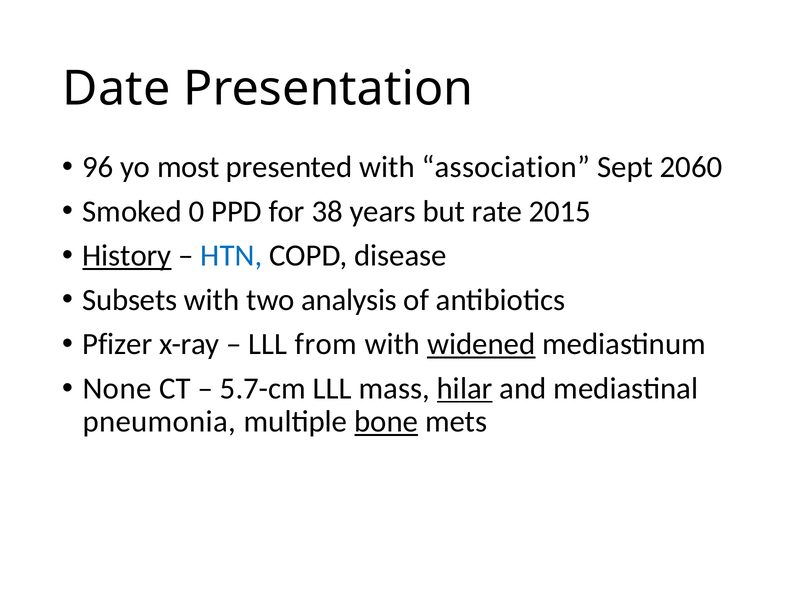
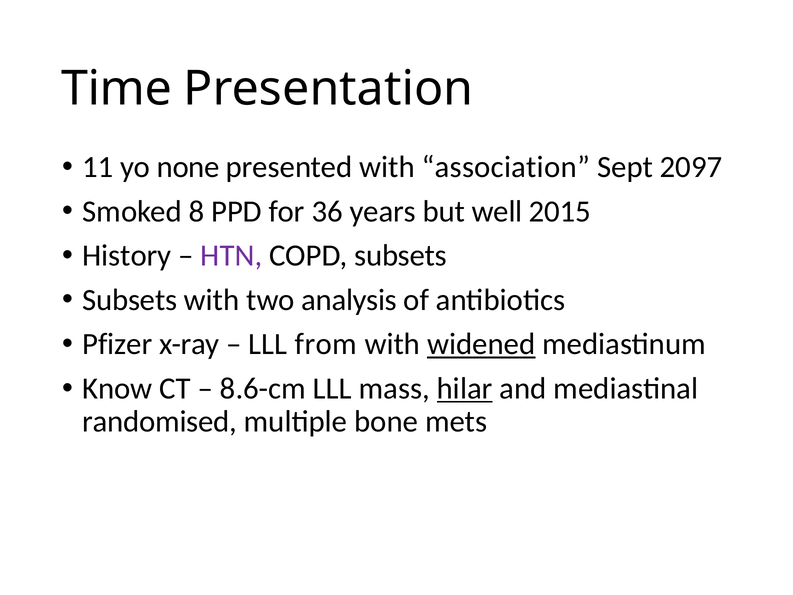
Date: Date -> Time (117, 89)
96: 96 -> 11 (98, 167)
most: most -> none (188, 167)
2060: 2060 -> 2097 (691, 167)
0: 0 -> 8 (196, 211)
38: 38 -> 36 (327, 211)
rate: rate -> well (497, 211)
History underline: present -> none (127, 256)
HTN colour: blue -> purple (231, 256)
COPD disease: disease -> subsets (401, 256)
None: None -> Know (117, 388)
5.7-cm: 5.7-cm -> 8.6-cm (263, 388)
pneumonia: pneumonia -> randomised (160, 422)
bone underline: present -> none (386, 422)
